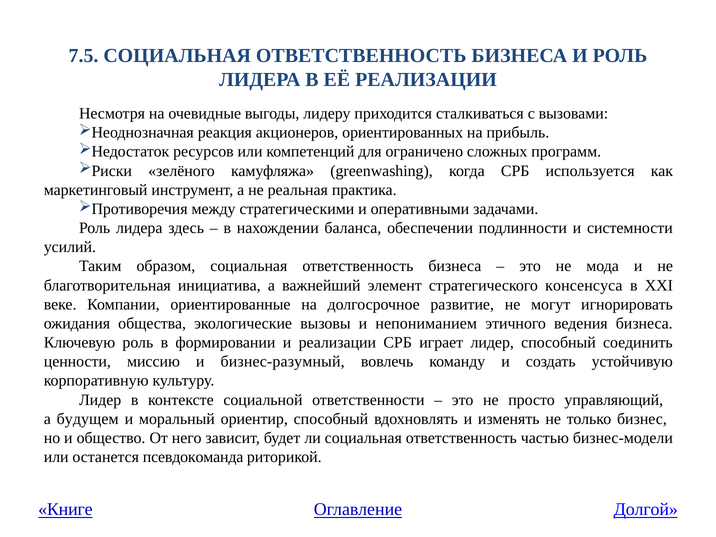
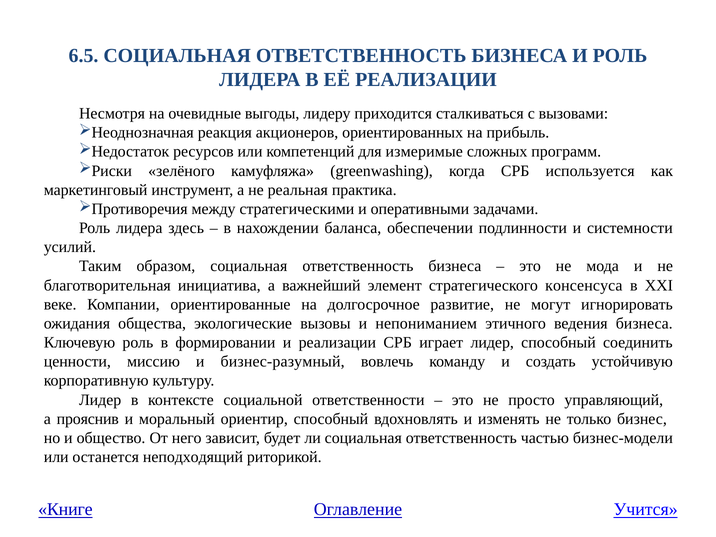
7.5: 7.5 -> 6.5 (84, 56)
ограничено: ограничено -> измеримые (424, 152)
будущем: будущем -> прояснив (88, 419)
псевдокоманда: псевдокоманда -> неподходящий (193, 457)
Долгой: Долгой -> Учится (646, 510)
